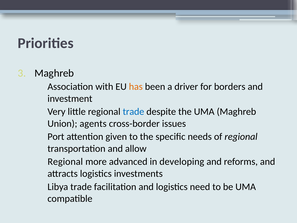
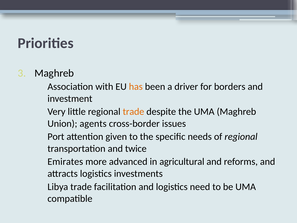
trade colour: blue -> orange (133, 112)
allow: allow -> twice (136, 148)
Regional: Regional -> Emirates (65, 162)
developing: developing -> agricultural (182, 162)
